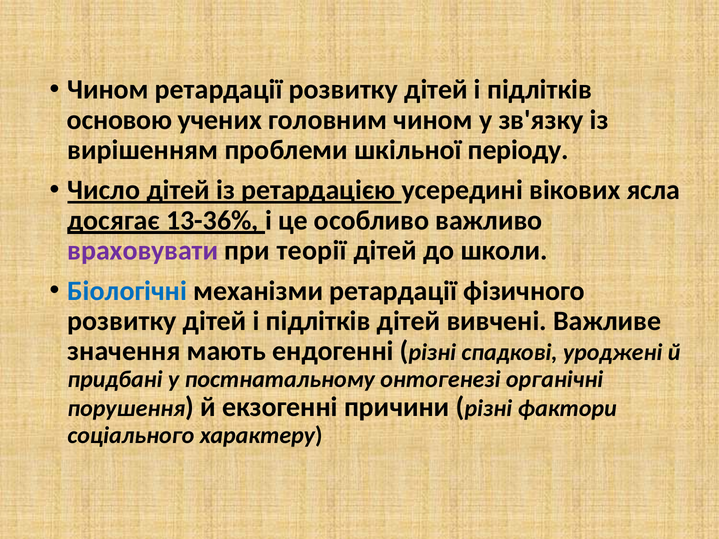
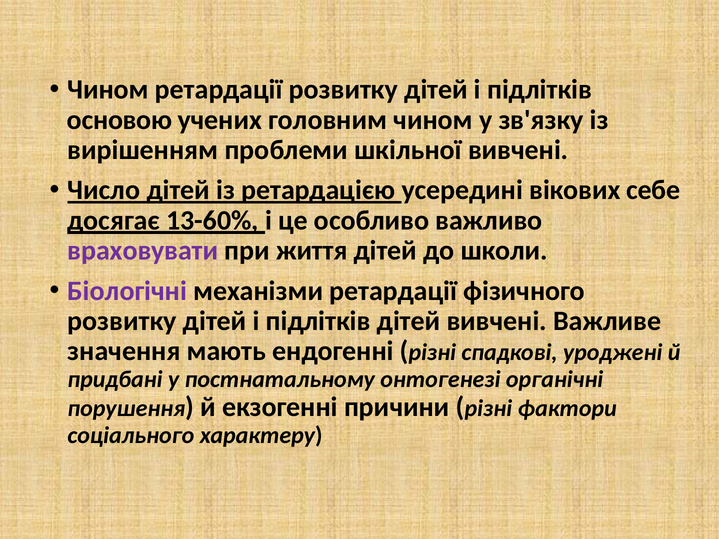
шкільної періоду: періоду -> вивчені (518, 150)
ясла: ясла -> себе (653, 190)
13-36%: 13-36% -> 13-60% (212, 221)
теорії: теорії -> життя (312, 251)
Біологічні colour: blue -> purple (127, 291)
